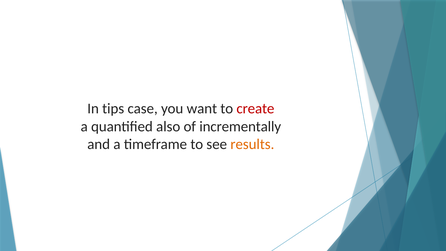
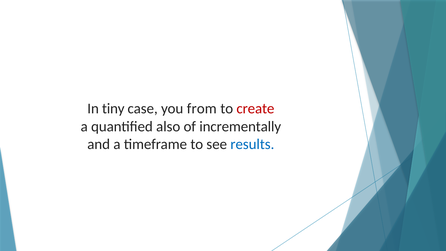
tips: tips -> tiny (113, 109)
want: want -> from (202, 109)
results colour: orange -> blue (252, 144)
